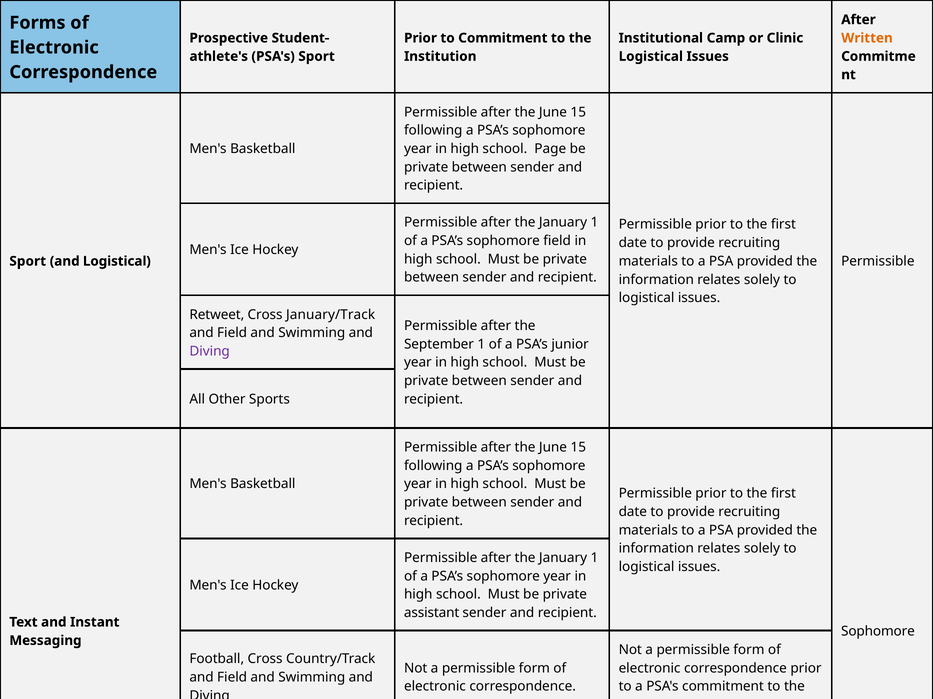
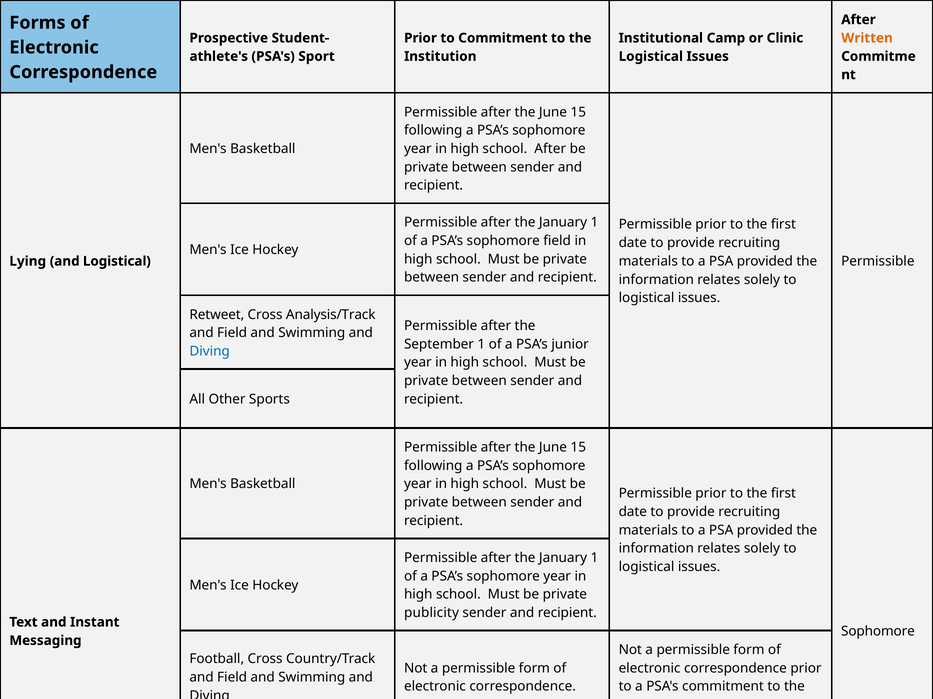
school Page: Page -> After (550, 149)
Sport: Sport -> Lying (28, 261)
January/Track: January/Track -> Analysis/Track (331, 315)
Diving colour: purple -> blue (210, 352)
assistant: assistant -> publicity (431, 613)
